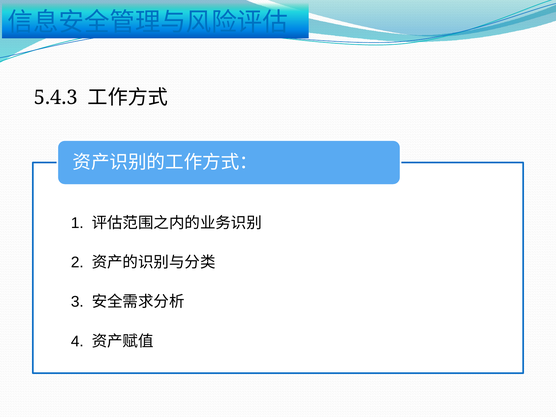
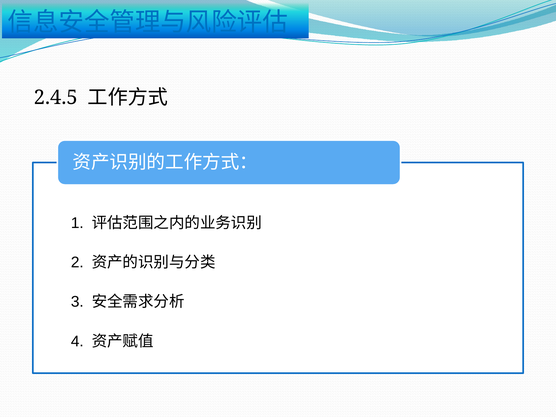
5.4.3: 5.4.3 -> 2.4.5 (56, 98)
